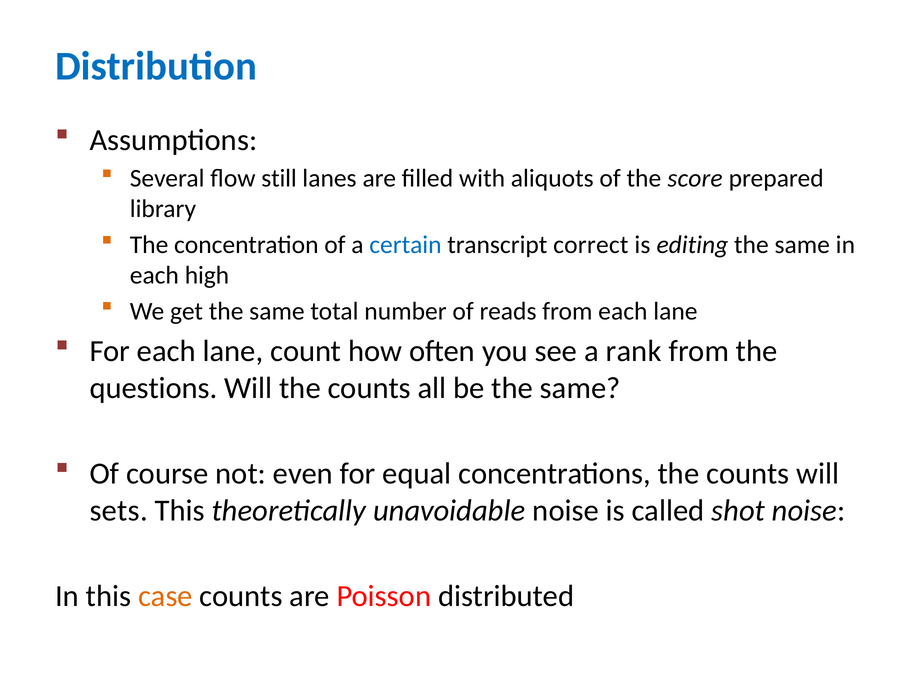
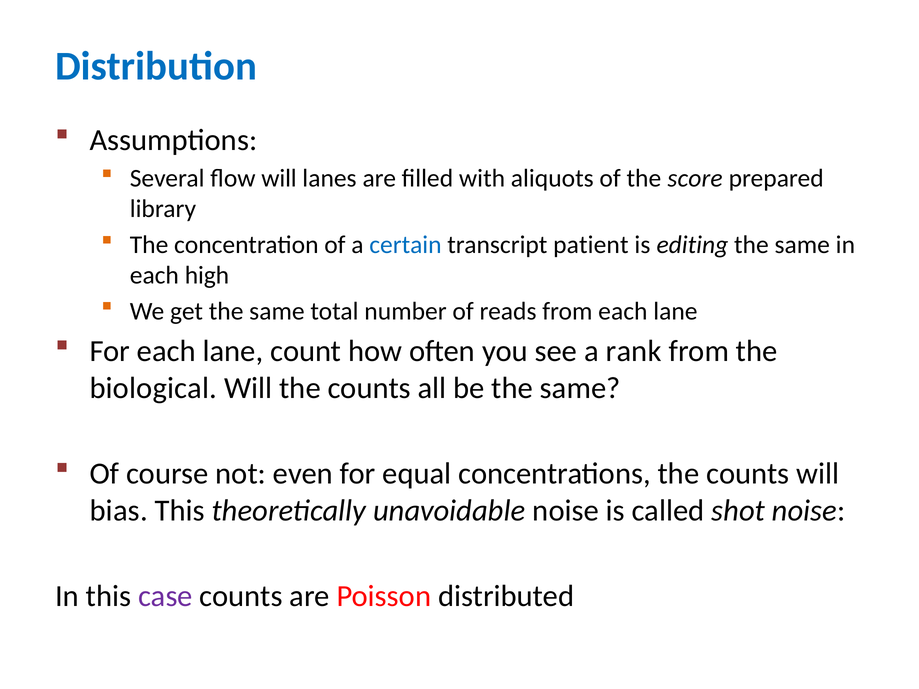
flow still: still -> will (279, 178)
correct: correct -> patient (591, 245)
questions: questions -> biological (153, 388)
sets: sets -> bias (119, 511)
case colour: orange -> purple (165, 596)
